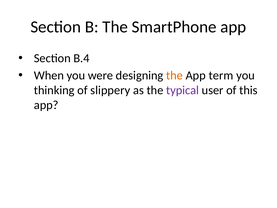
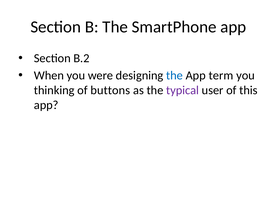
B.4: B.4 -> B.2 (82, 58)
the colour: orange -> blue (174, 75)
slippery: slippery -> buttons (110, 90)
